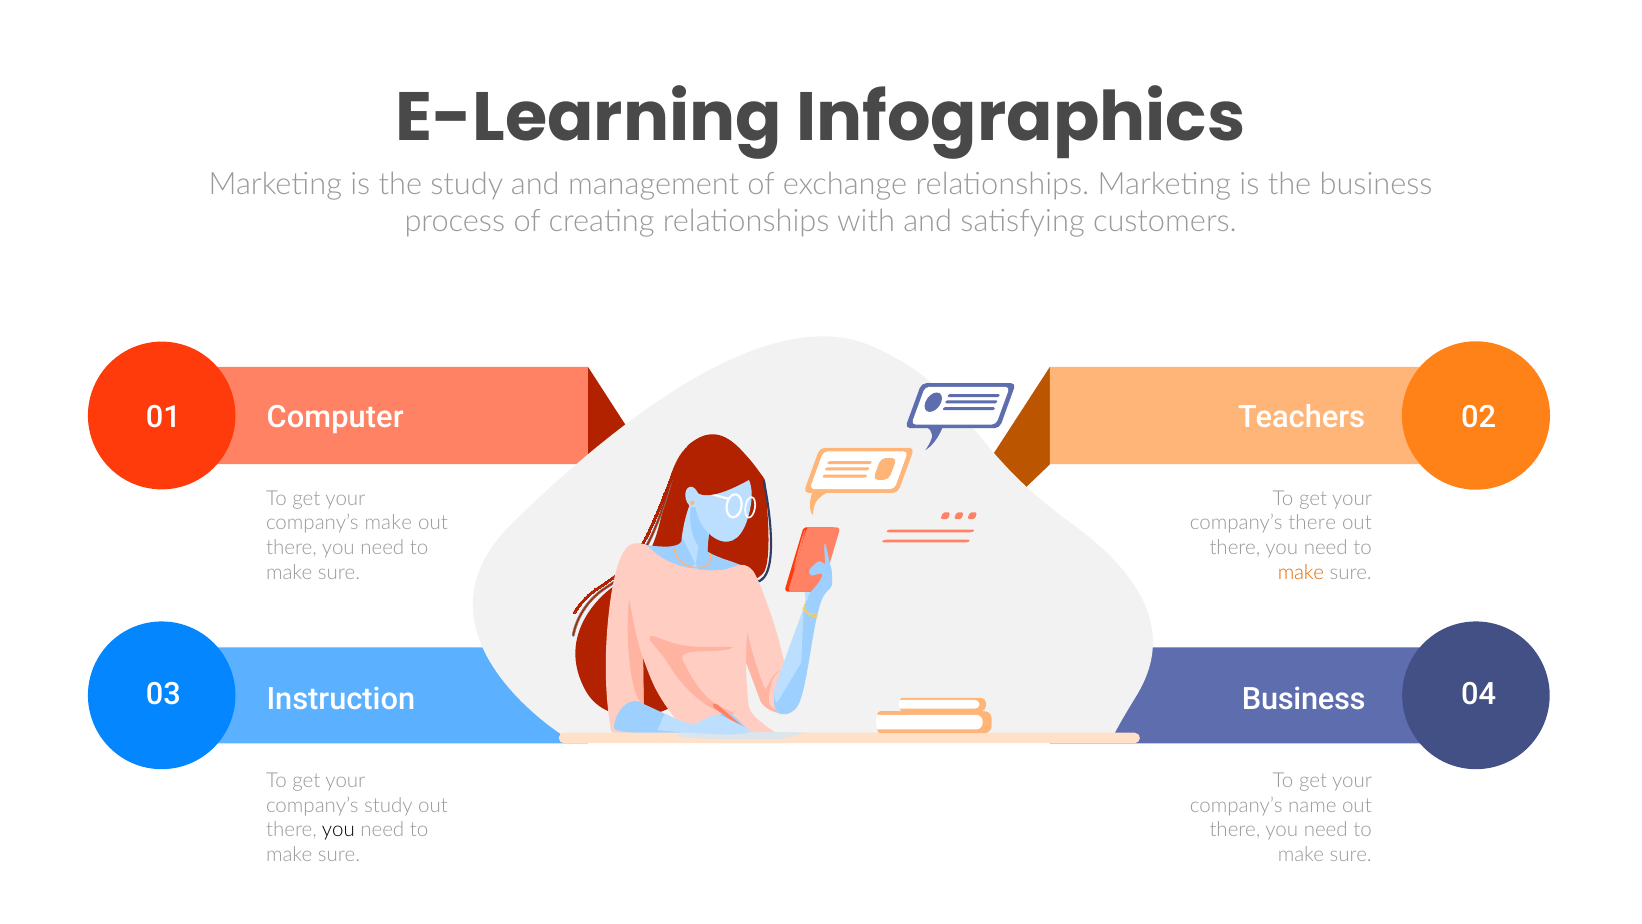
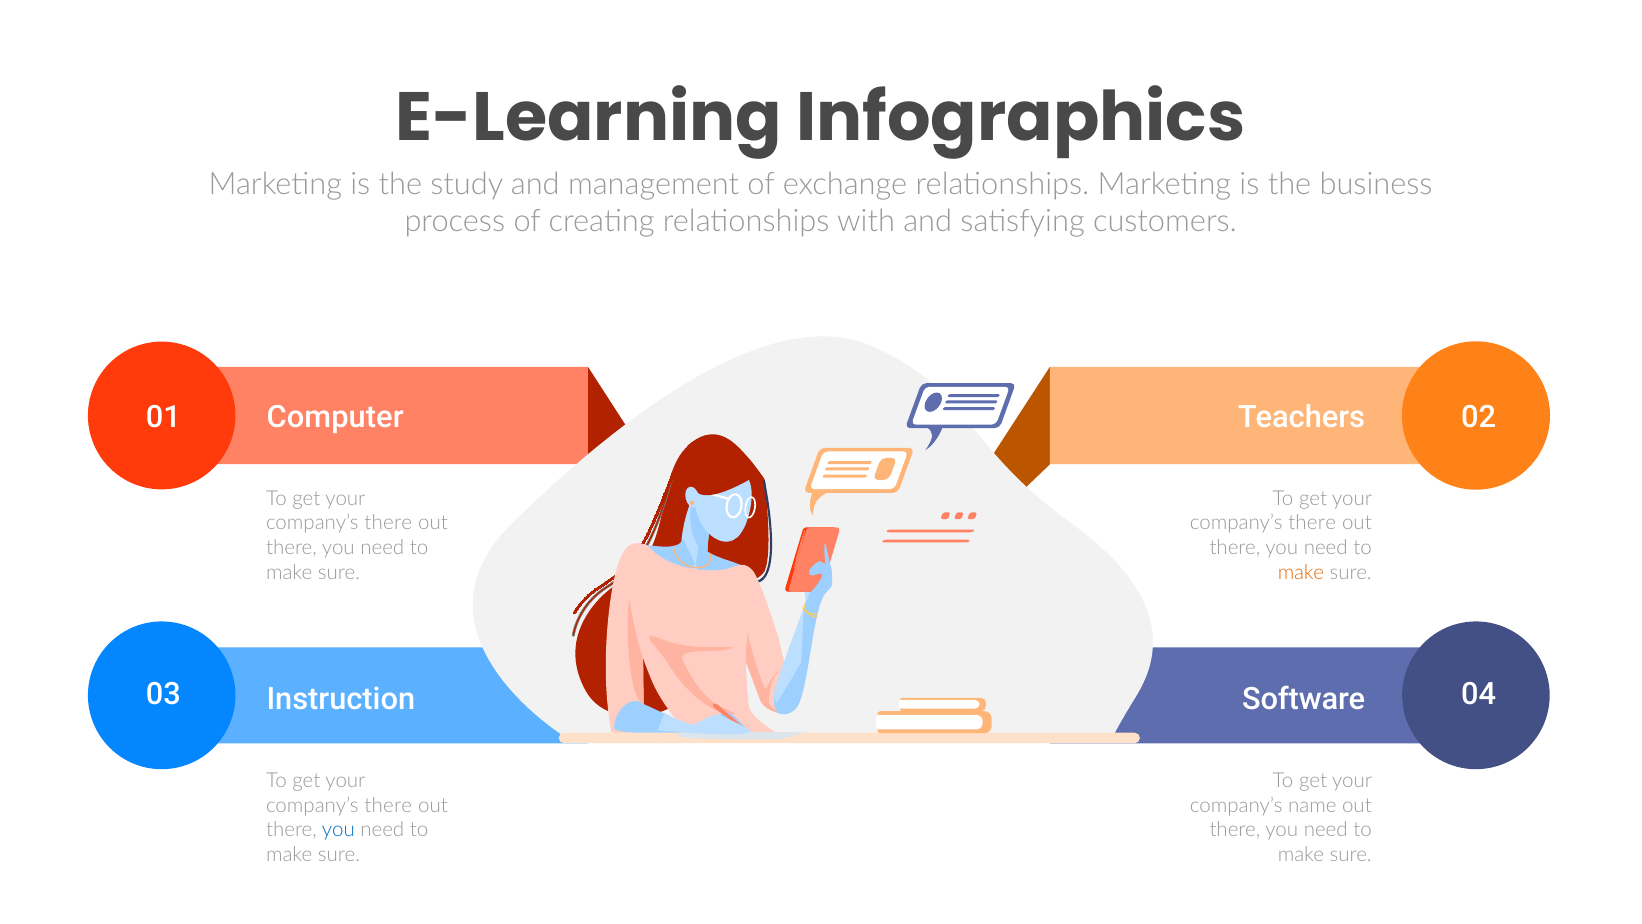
make: make -> there (388, 523)
Business: Business -> Software (1304, 699)
study: study -> there (388, 805)
you colour: black -> blue (338, 830)
